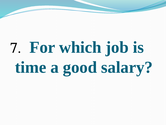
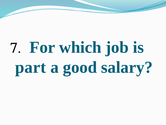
time: time -> part (31, 67)
